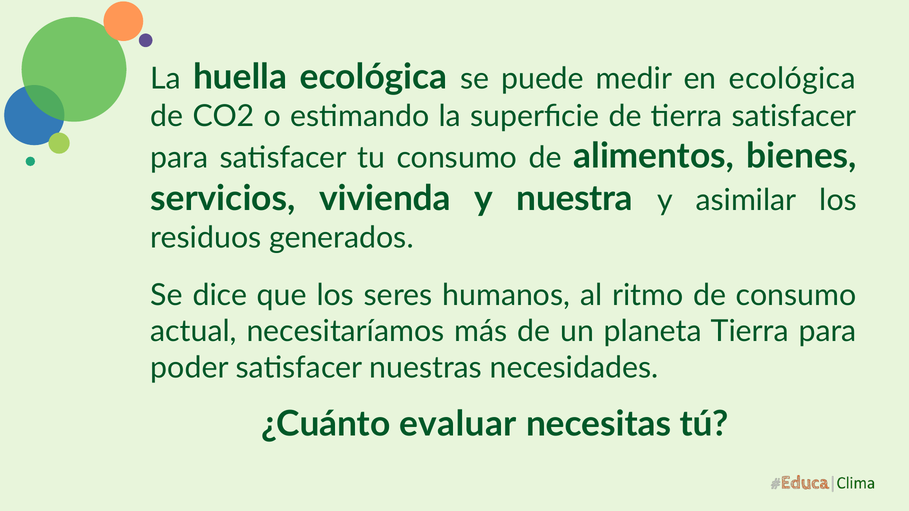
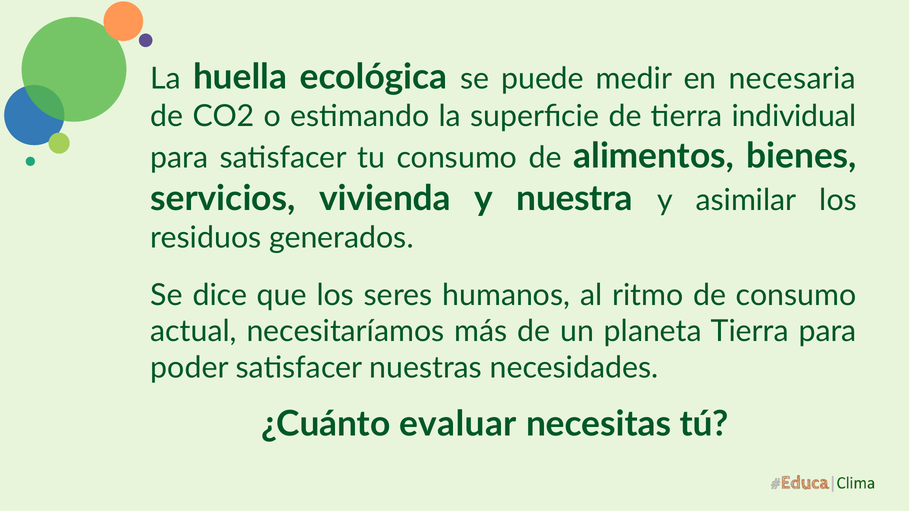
en ecológica: ecológica -> necesaria (792, 79)
tierra satisfacer: satisfacer -> individual (794, 116)
